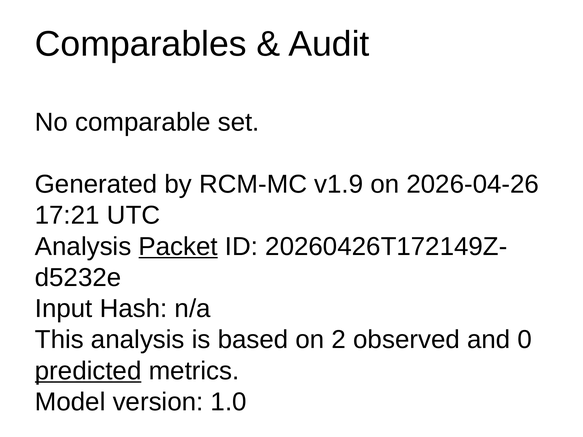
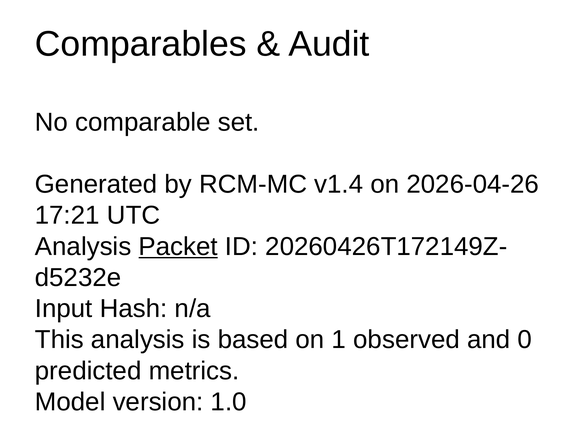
v1.9: v1.9 -> v1.4 (339, 184)
2: 2 -> 1 (339, 340)
predicted underline: present -> none (88, 371)
